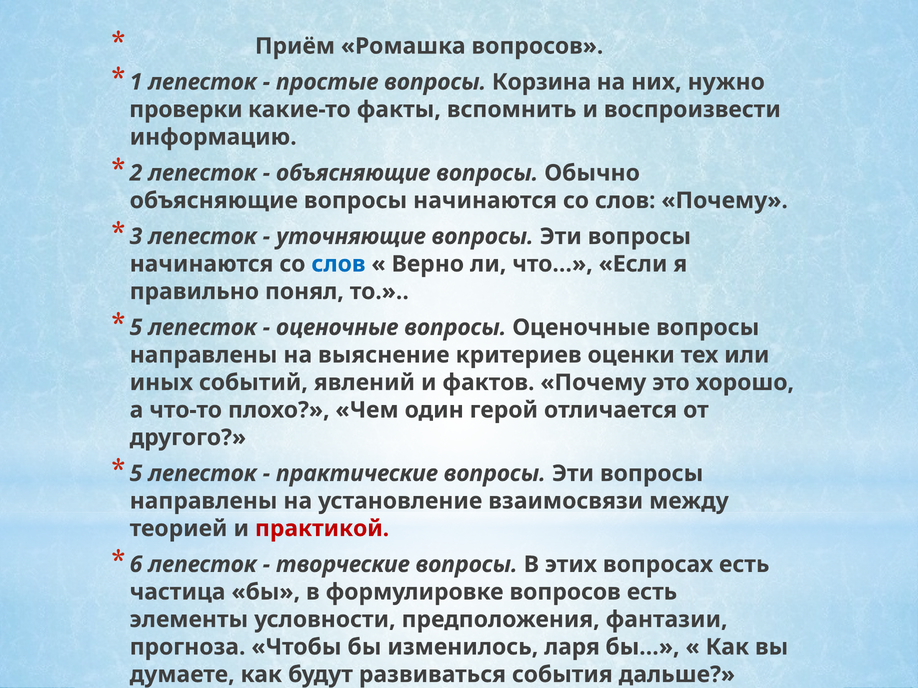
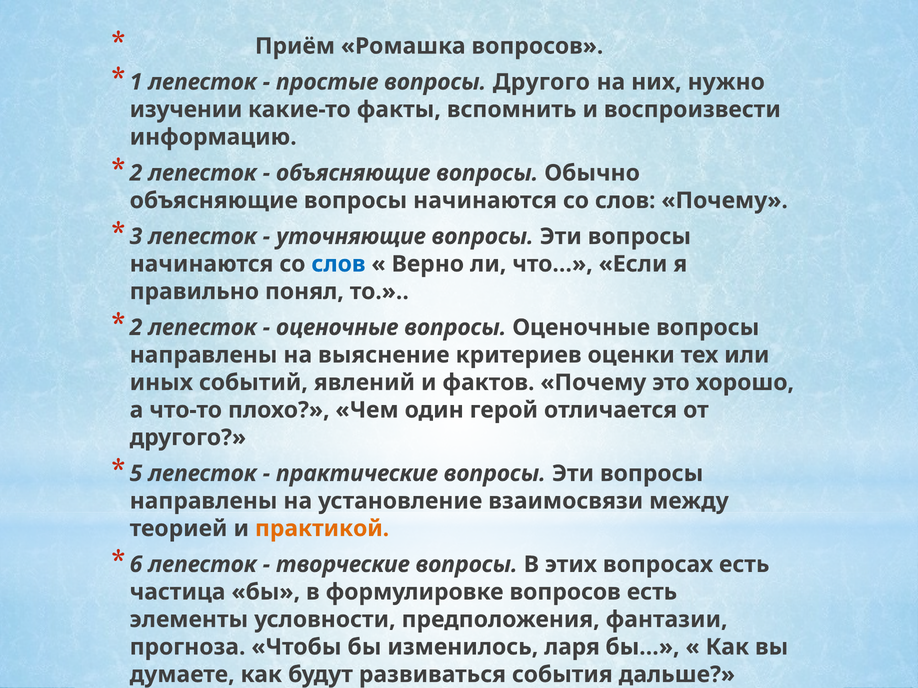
Корзина: Корзина -> Другого (541, 82)
проверки: проверки -> изучении (186, 110)
5: 5 -> 2 (136, 328)
практикой colour: red -> orange (322, 529)
